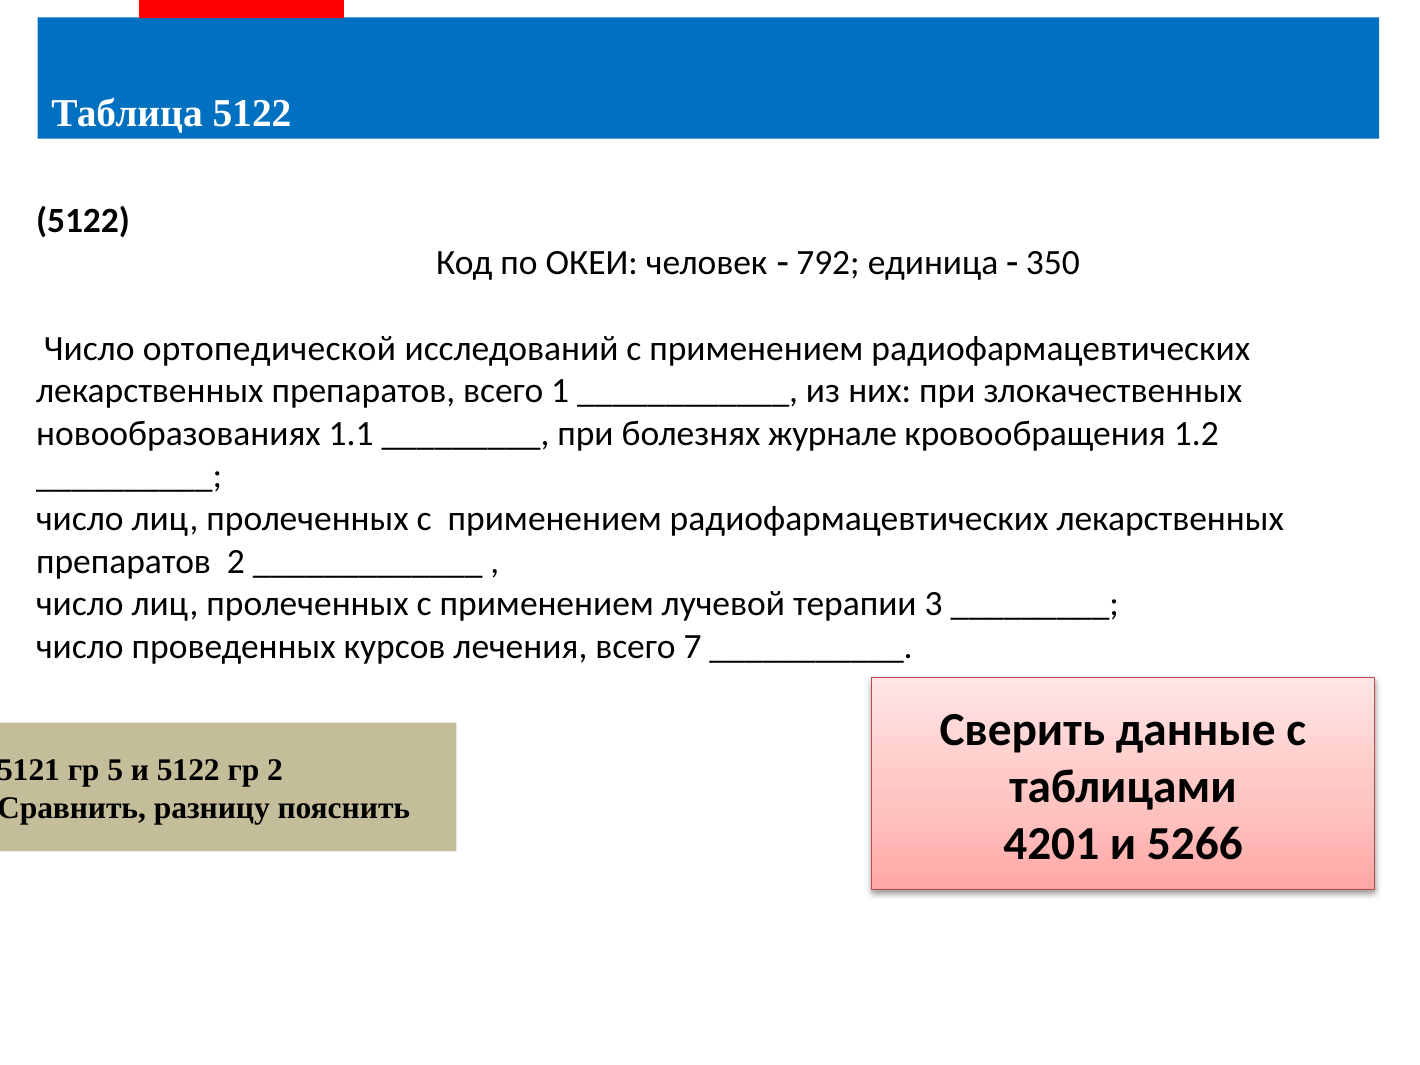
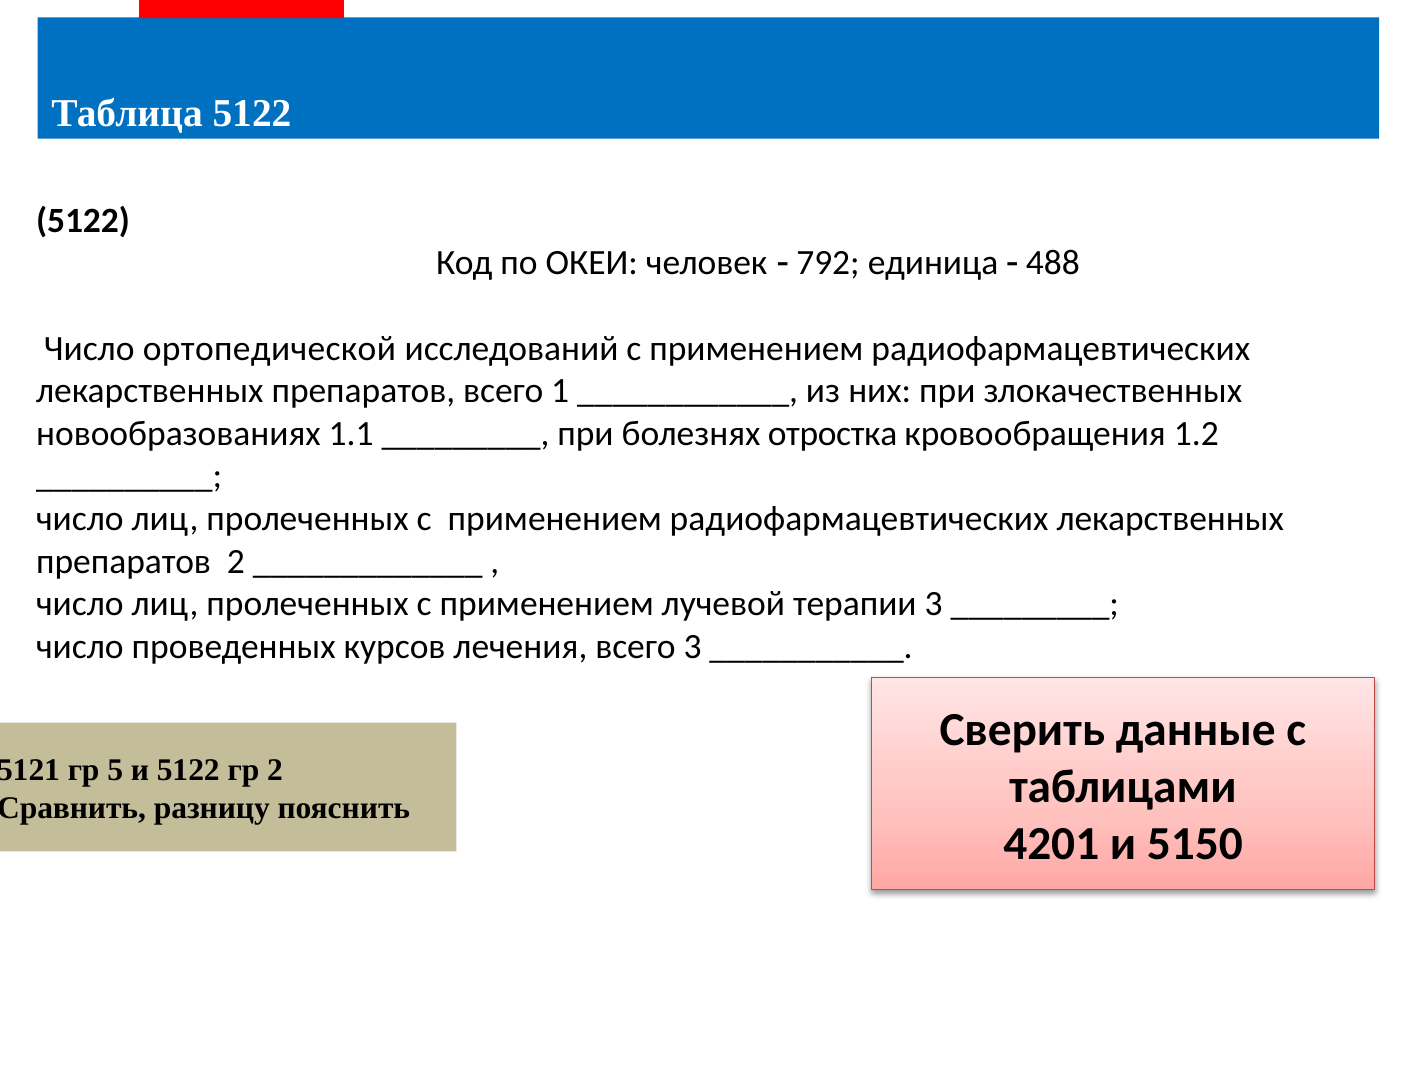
350: 350 -> 488 (1053, 263)
журнале: журнале -> отростка (833, 434)
всего 7: 7 -> 3 (692, 647)
5266: 5266 -> 5150 (1195, 844)
